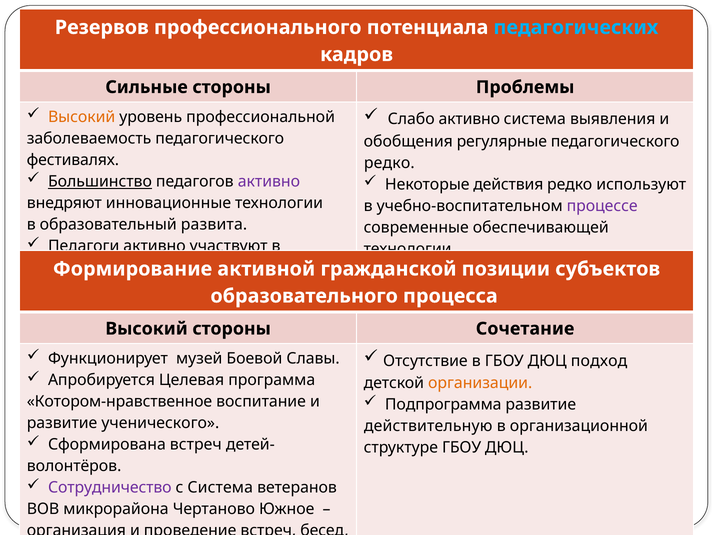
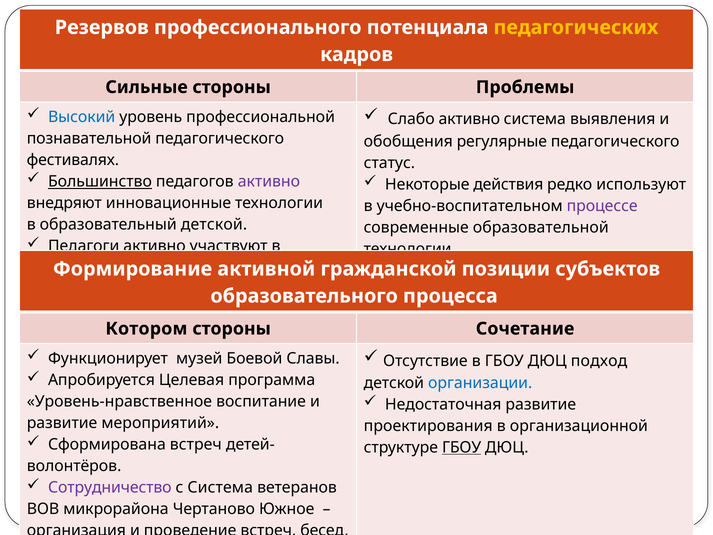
педагогических colour: light blue -> yellow (576, 27)
Высокий colour: orange -> blue (82, 117)
заболеваемость: заболеваемость -> познавательной (89, 139)
редко: редко -> статус (389, 163)
образовательный развита: развита -> детской (214, 225)
обеспечивающей: обеспечивающей -> образовательной (541, 227)
Высокий: Высокий -> Котором (146, 329)
организации colour: orange -> blue (480, 383)
Подпрограмма: Подпрограмма -> Недостаточная (443, 404)
Котором-нравственное: Котором-нравственное -> Уровень-нравственное (119, 401)
ученического: ученического -> мероприятий (160, 423)
действительную: действительную -> проектирования (428, 426)
ГБОУ underline: none -> present (462, 447)
